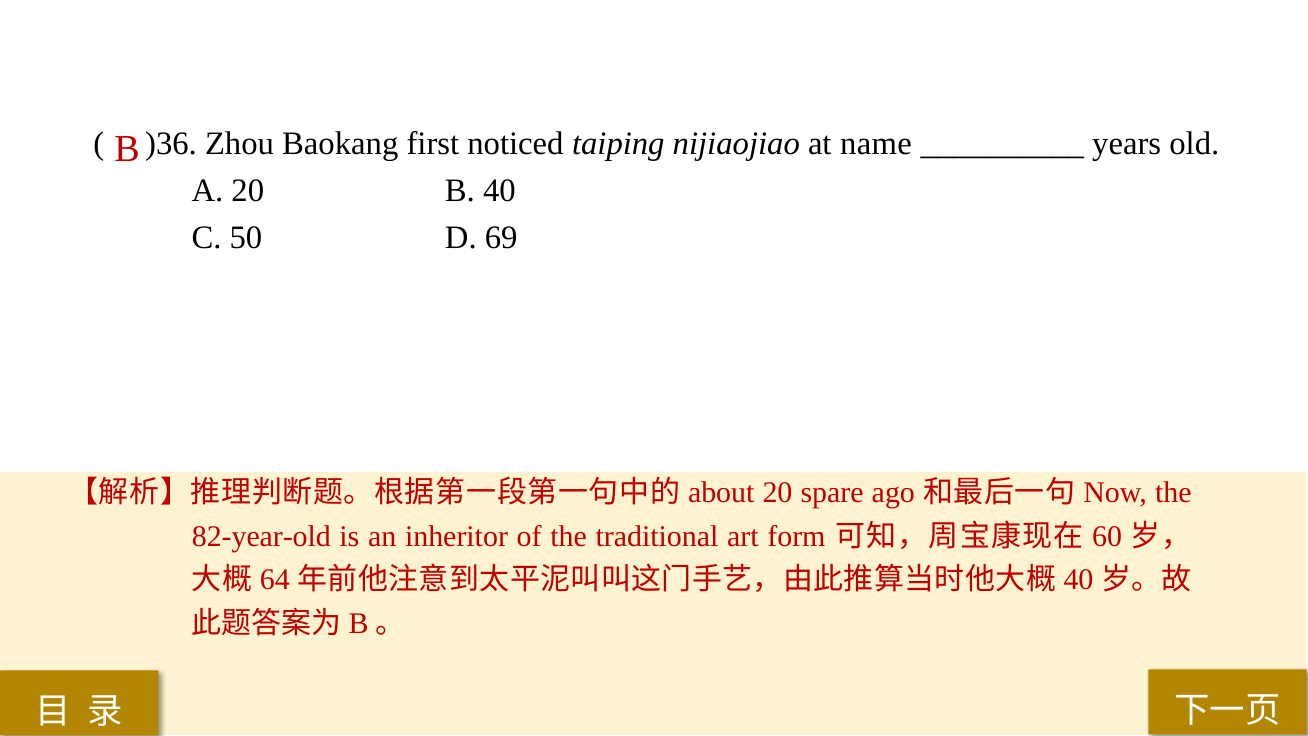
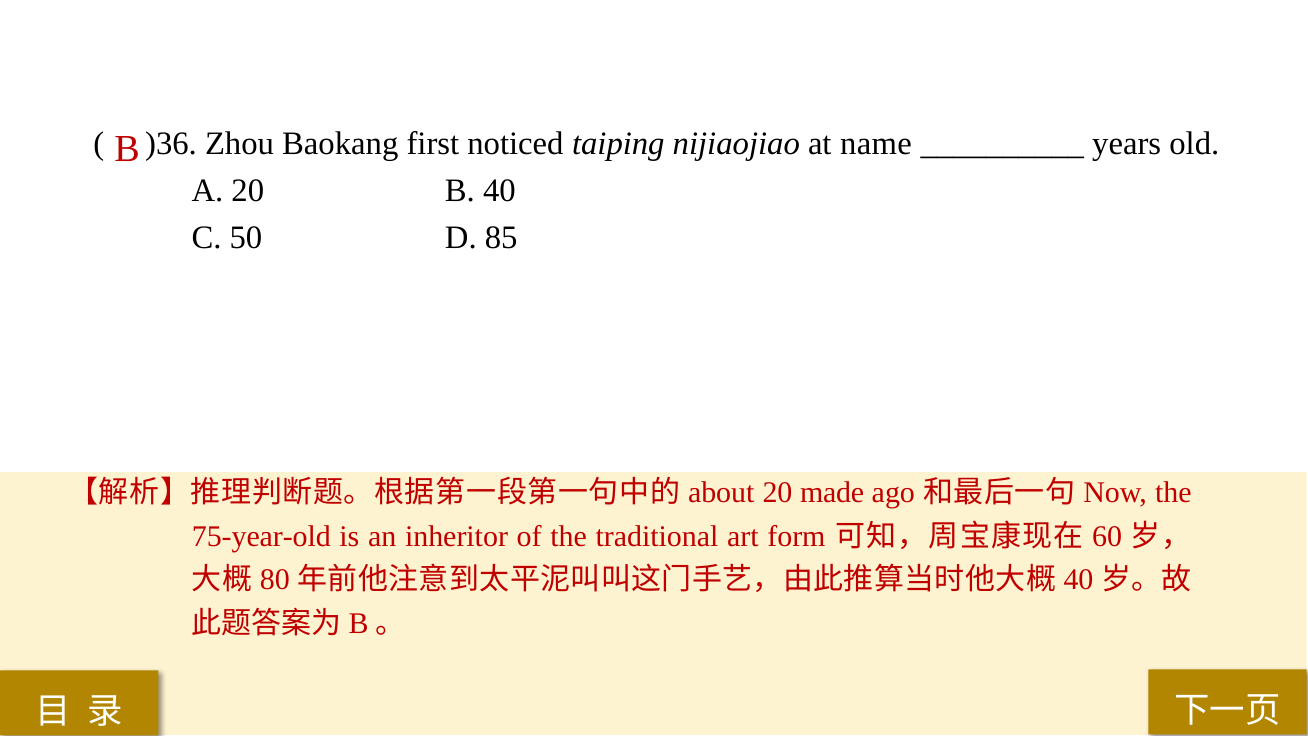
69: 69 -> 85 (501, 238)
spare: spare -> made (832, 492)
82-year-old: 82-year-old -> 75-year-old (261, 536)
64: 64 -> 80 (275, 580)
